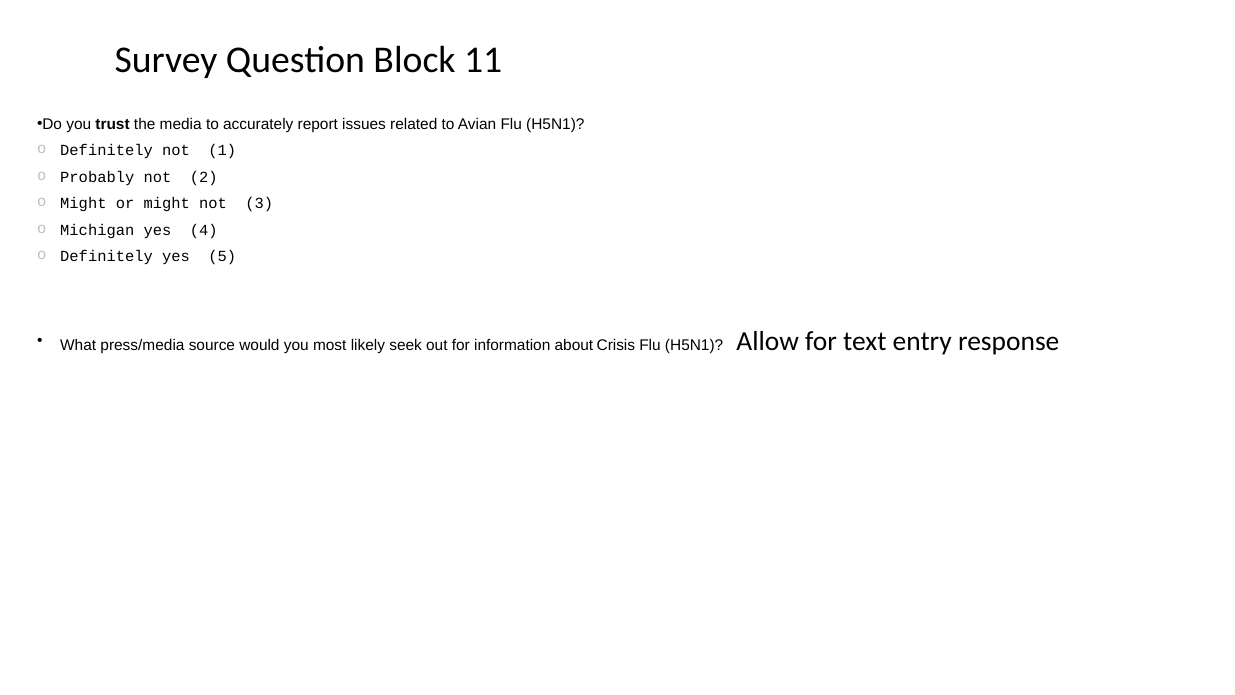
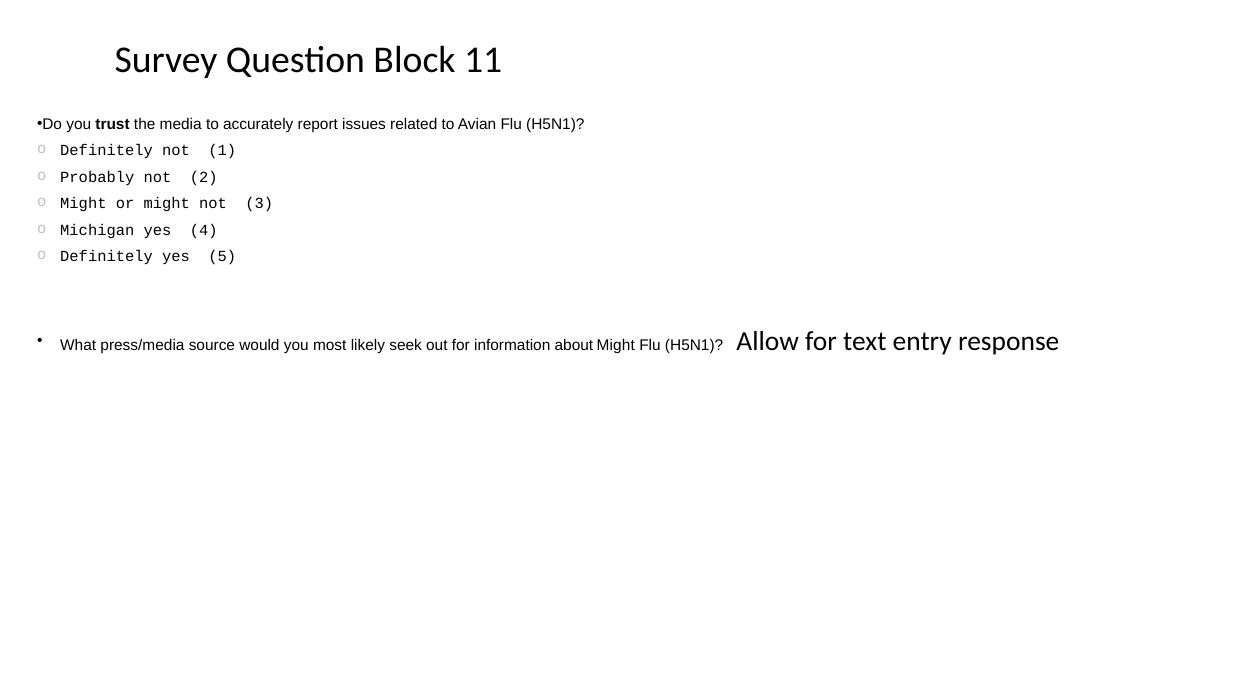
about Crisis: Crisis -> Might (616, 345)
